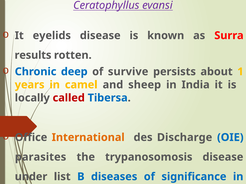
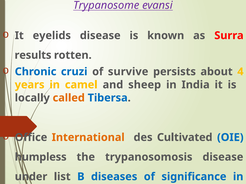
Ceratophyllus: Ceratophyllus -> Trypanosome (106, 5)
deep: deep -> cruzi (74, 72)
1: 1 -> 4 (240, 72)
called colour: red -> orange (69, 98)
Discharge: Discharge -> Cultivated (185, 138)
parasites: parasites -> humpless (41, 157)
